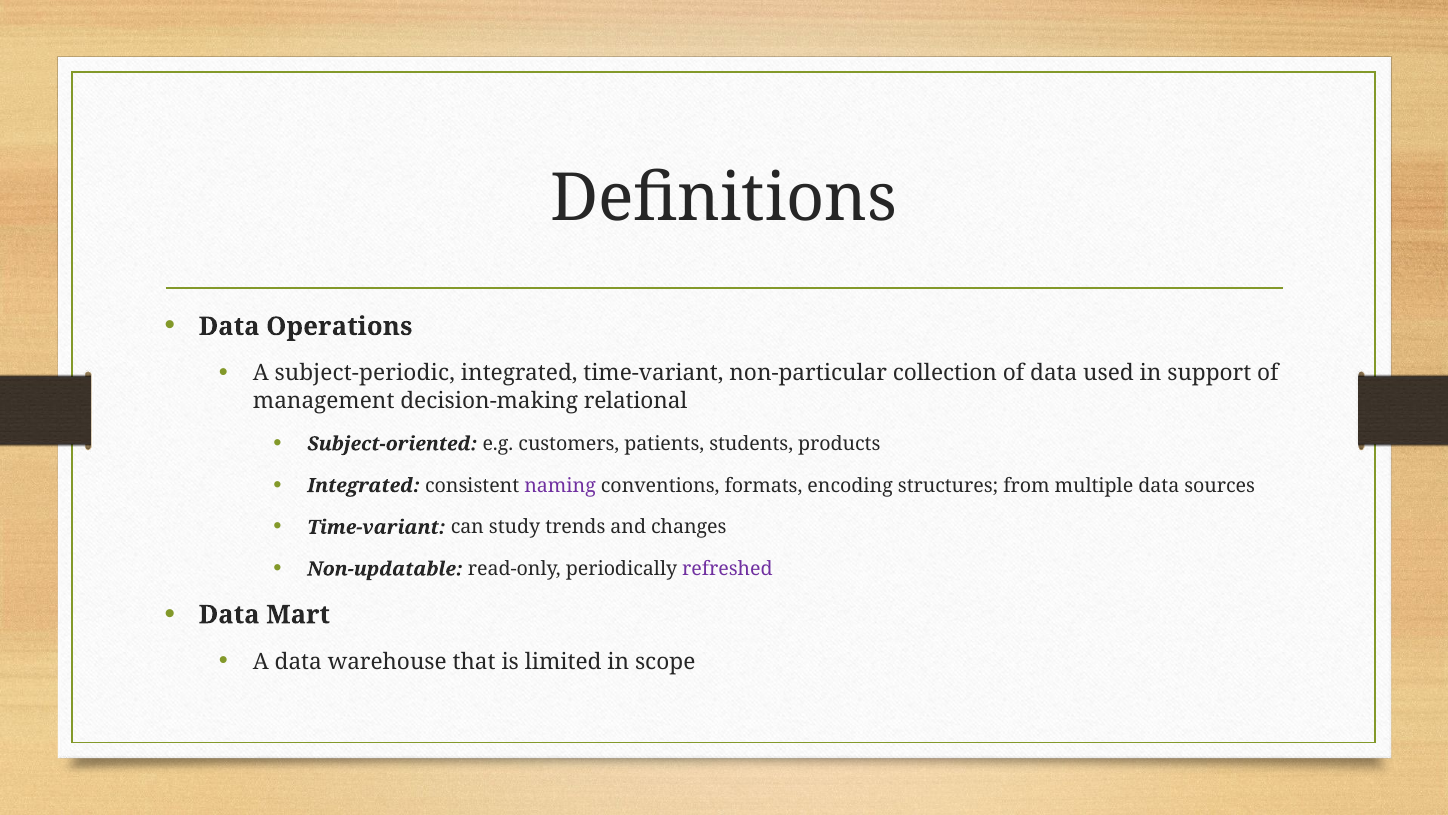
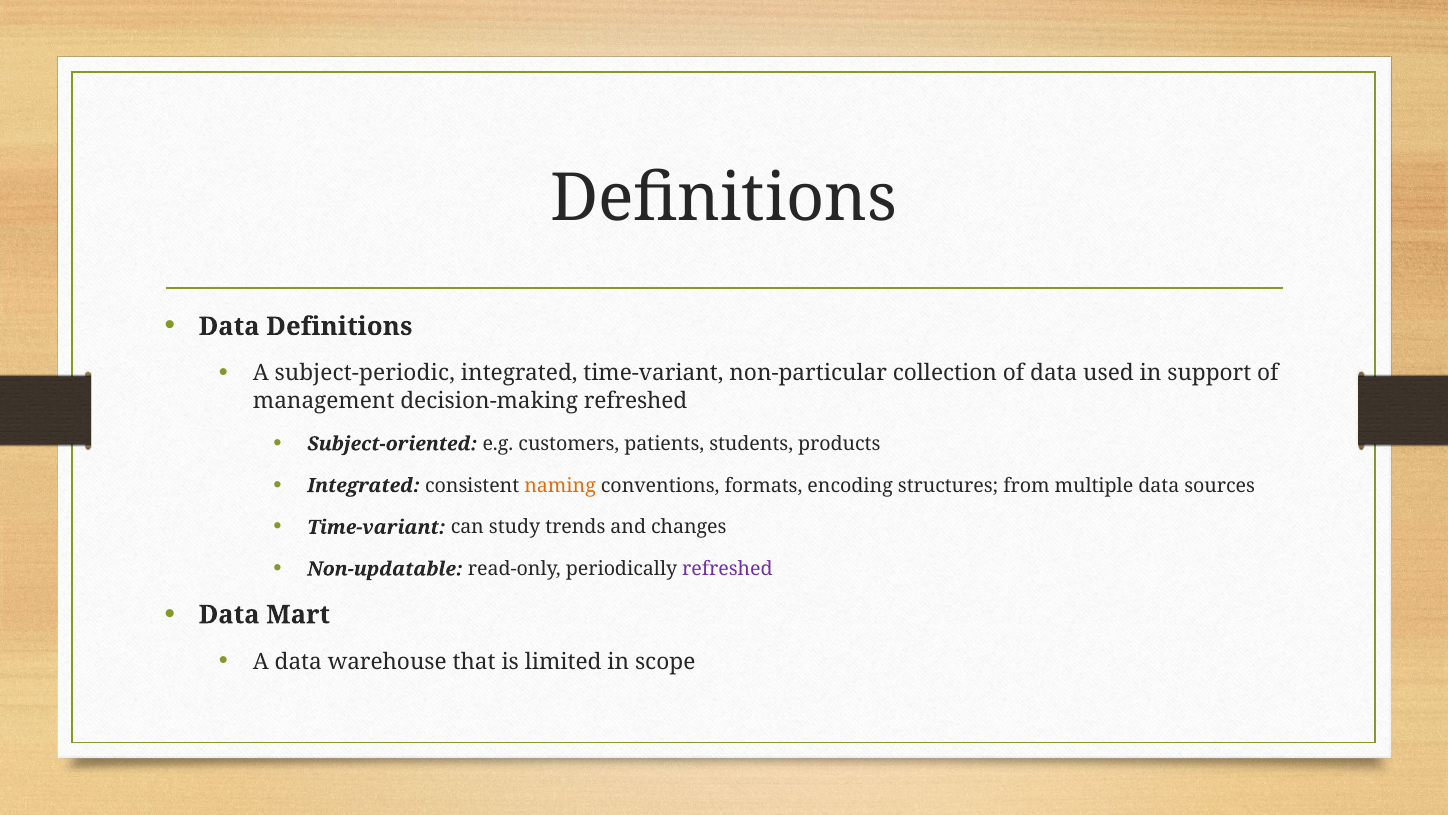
Data Operations: Operations -> Definitions (339, 326)
decision-making relational: relational -> refreshed (636, 400)
naming colour: purple -> orange (560, 485)
